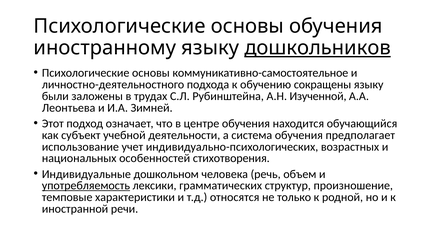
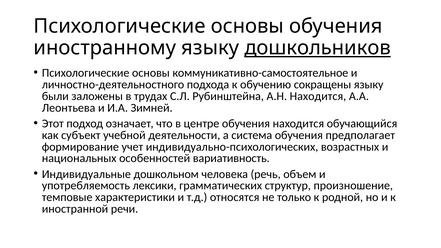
А.Н Изученной: Изученной -> Находится (318, 96)
использование: использование -> формирование (80, 147)
стихотворения: стихотворения -> вариативность (231, 158)
употребляемость underline: present -> none (86, 186)
